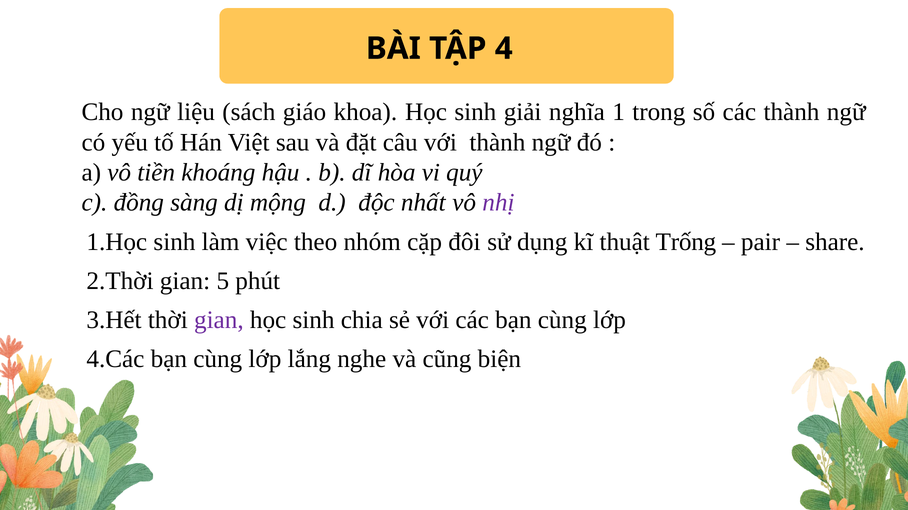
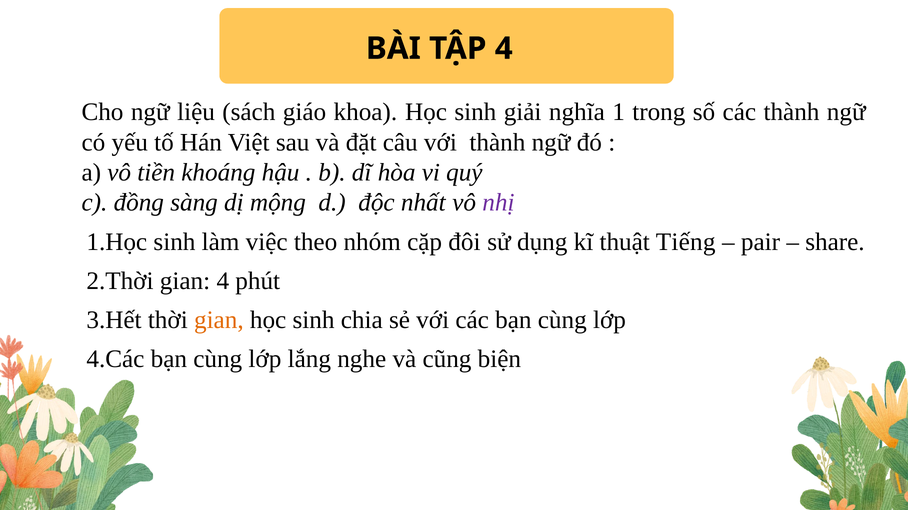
Trống: Trống -> Tiếng (686, 242)
gian 5: 5 -> 4 (223, 281)
gian colour: purple -> orange (219, 320)
